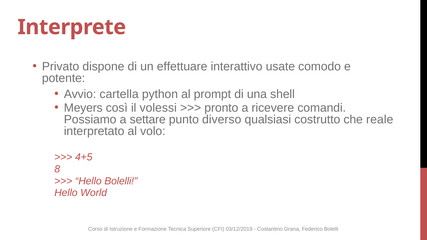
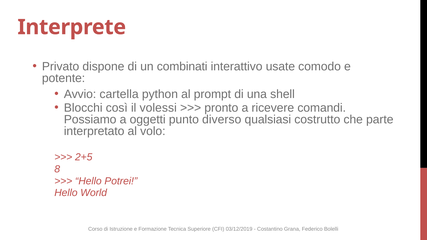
effettuare: effettuare -> combinati (182, 67)
Meyers: Meyers -> Blocchi (83, 108)
settare: settare -> oggetti (148, 120)
reale: reale -> parte (380, 120)
4+5: 4+5 -> 2+5 (84, 157)
Hello Bolelli: Bolelli -> Potrei (121, 181)
